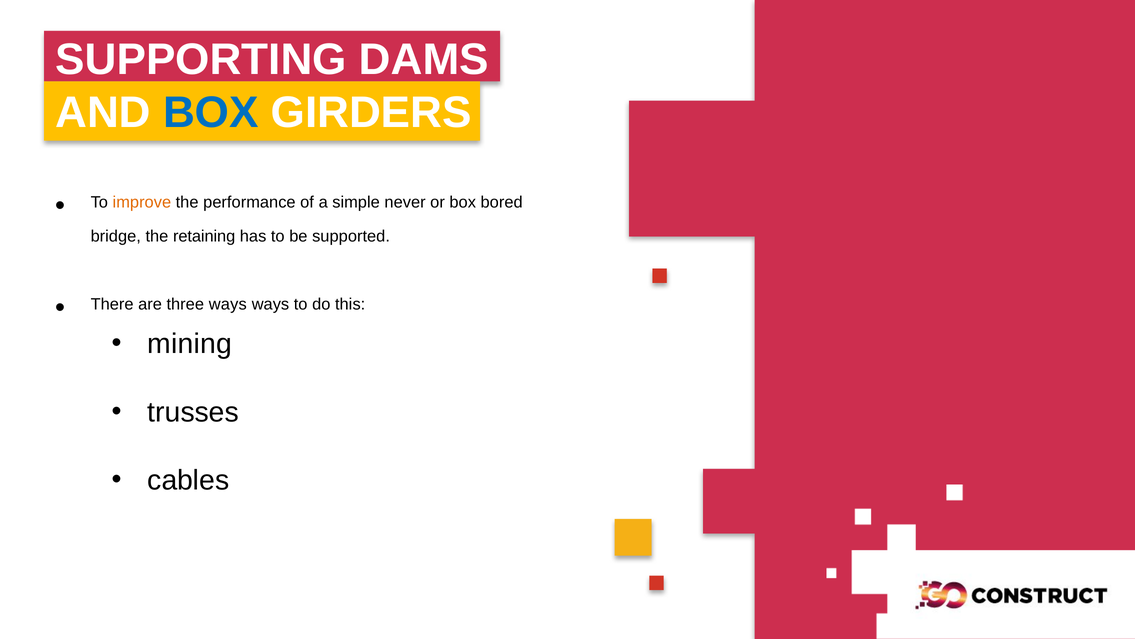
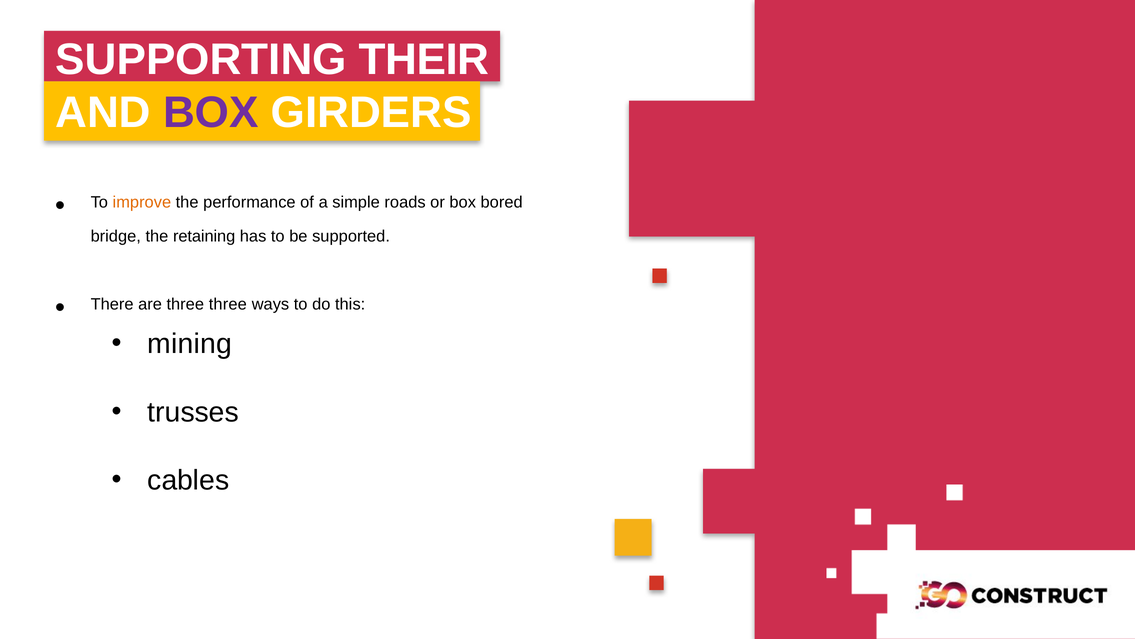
DAMS: DAMS -> THEIR (424, 60)
BOX colour: blue -> purple (211, 113)
never: never -> roads (405, 202)
three ways: ways -> three (228, 304)
